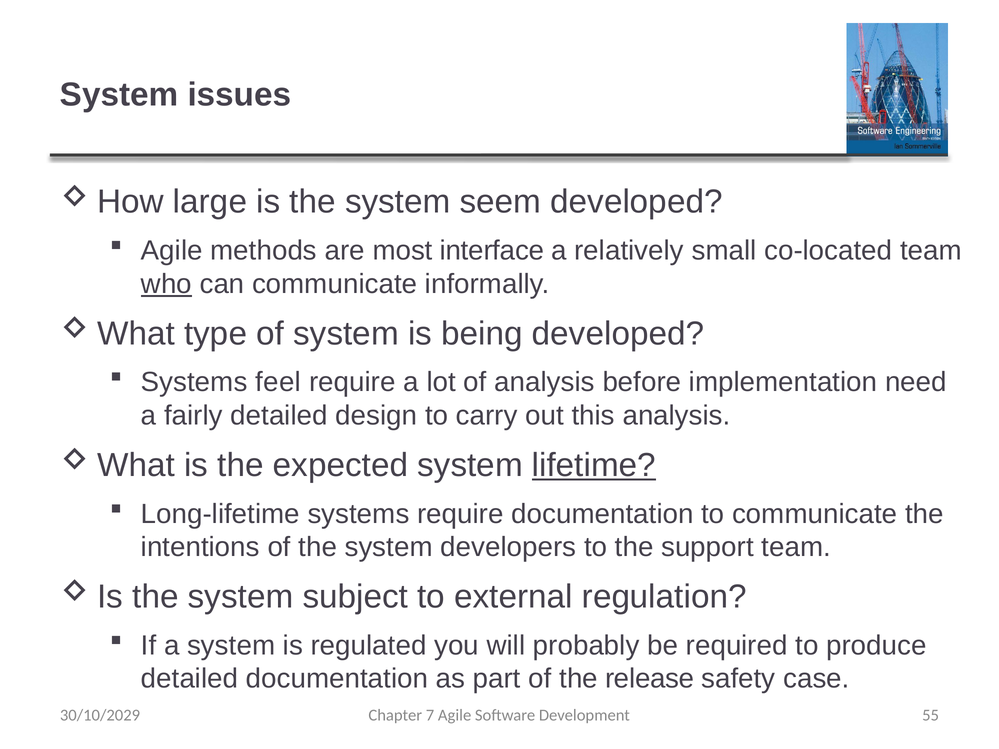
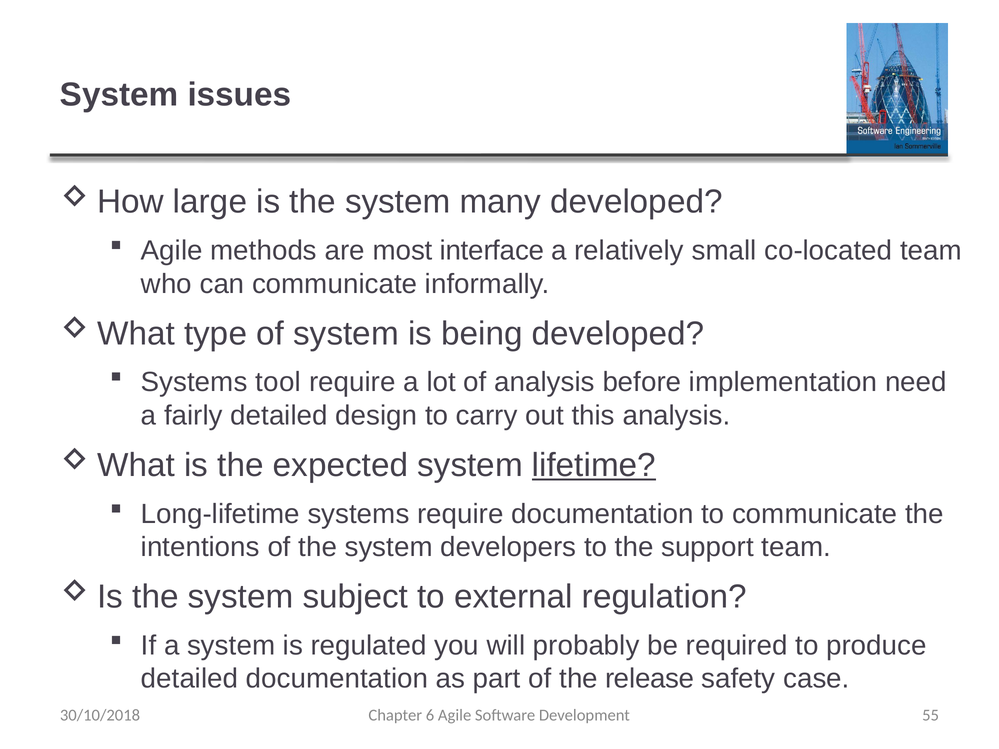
seem: seem -> many (500, 202)
who underline: present -> none (166, 284)
feel: feel -> tool (278, 382)
30/10/2029: 30/10/2029 -> 30/10/2018 (100, 716)
7: 7 -> 6 (430, 716)
